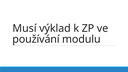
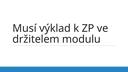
používání: používání -> držitelem (36, 39)
